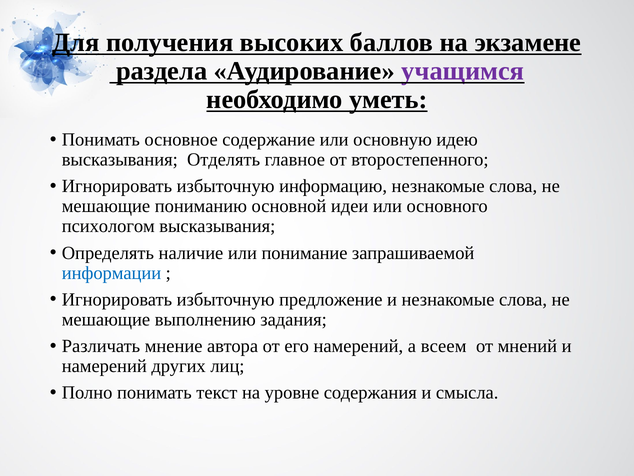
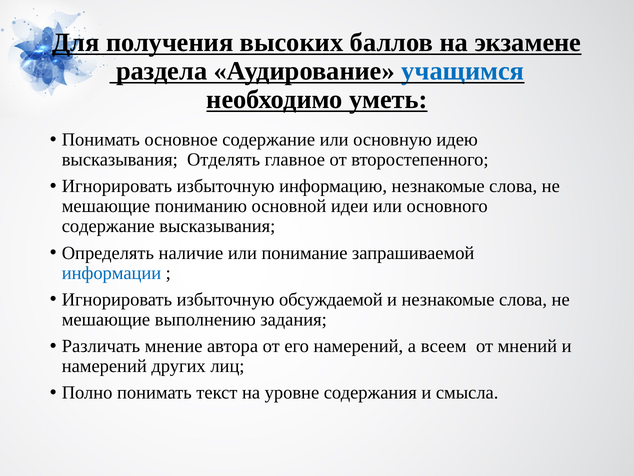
учащимся colour: purple -> blue (463, 71)
психологом: психологом -> содержание (108, 226)
предложение: предложение -> обсуждаемой (331, 299)
